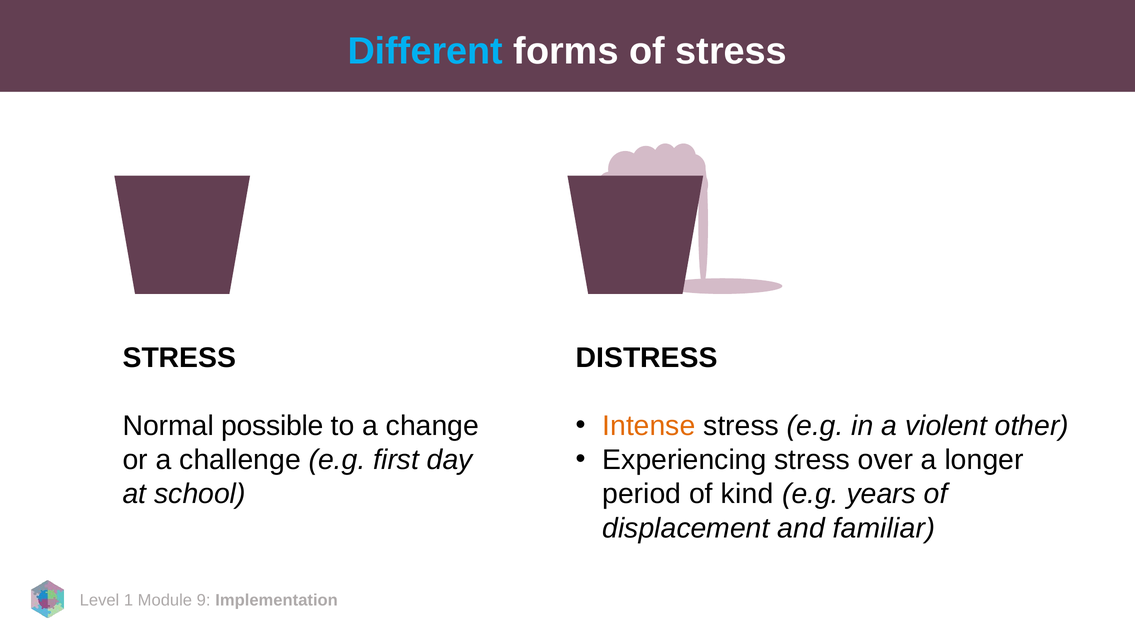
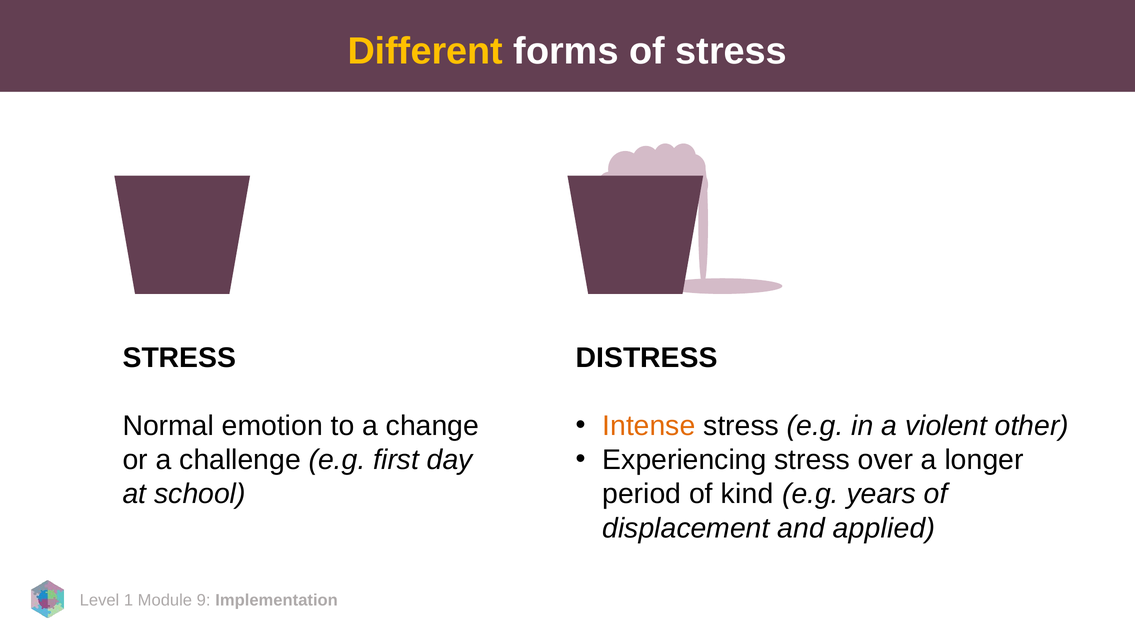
Different colour: light blue -> yellow (425, 51)
possible: possible -> emotion (272, 426)
familiar: familiar -> applied (884, 528)
